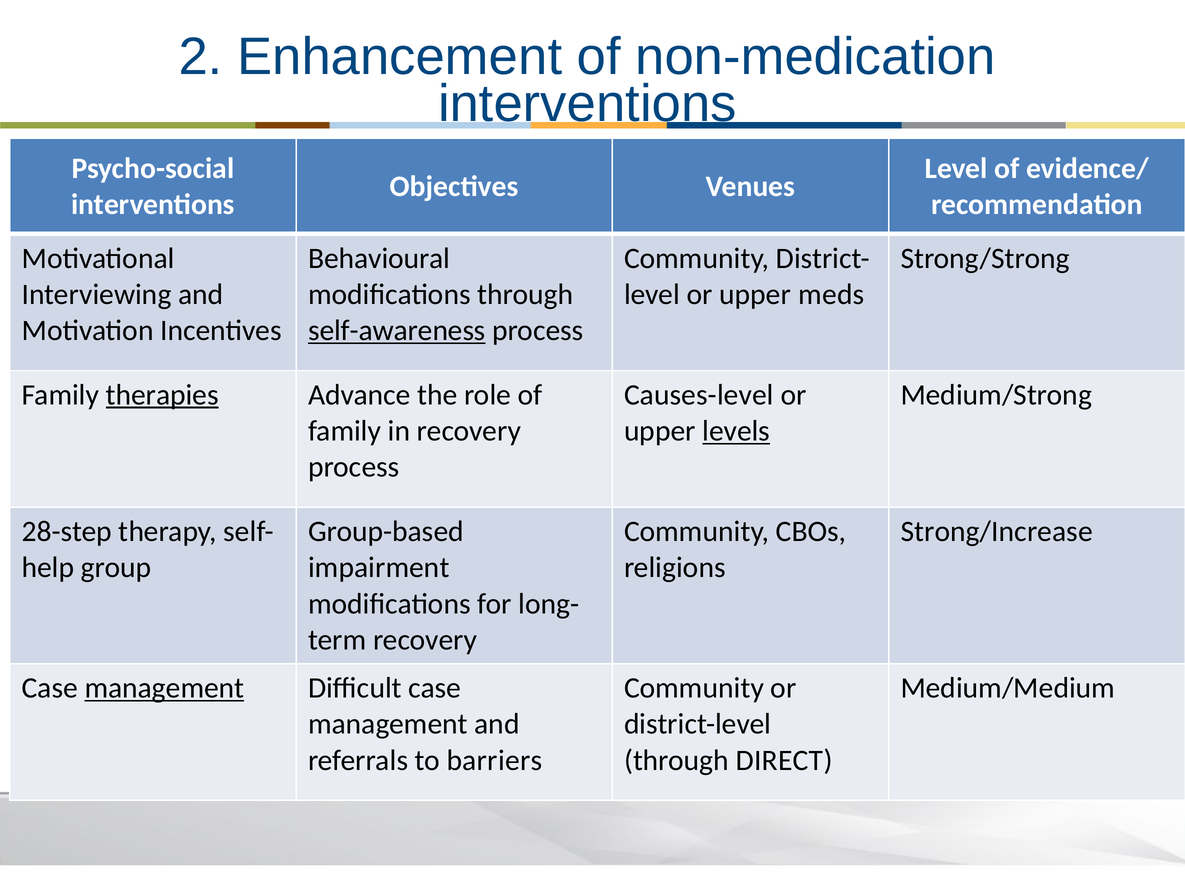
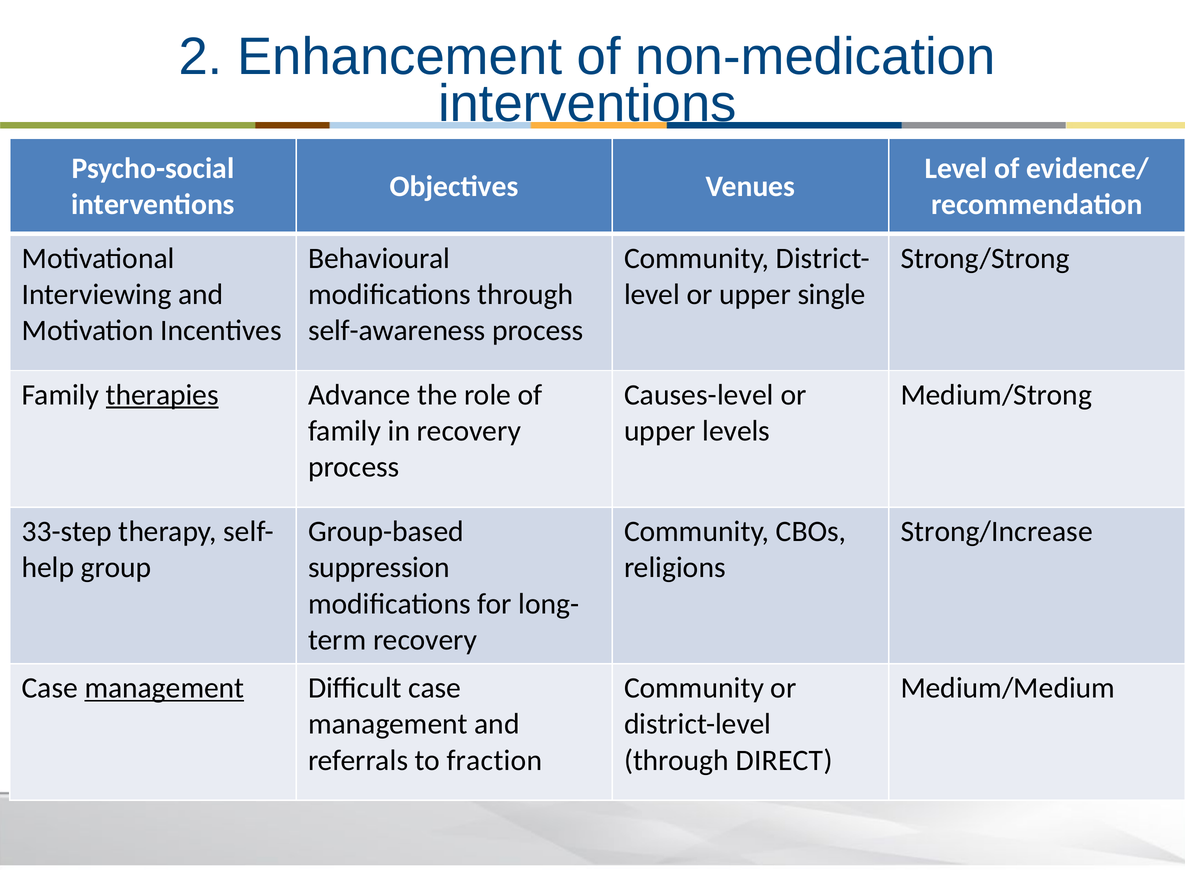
meds: meds -> single (832, 294)
self-awareness underline: present -> none (397, 331)
levels underline: present -> none (736, 431)
28-step: 28-step -> 33-step (67, 531)
impairment: impairment -> suppression (379, 567)
barriers: barriers -> fraction (494, 760)
